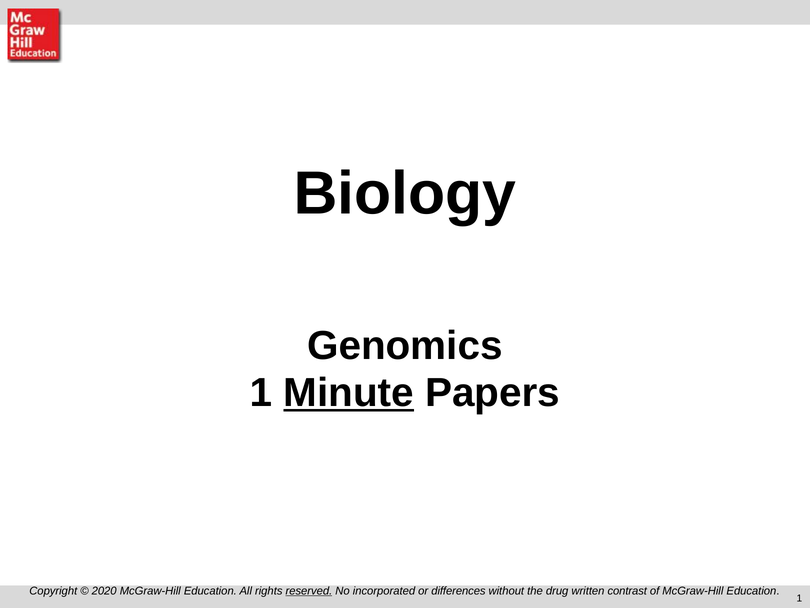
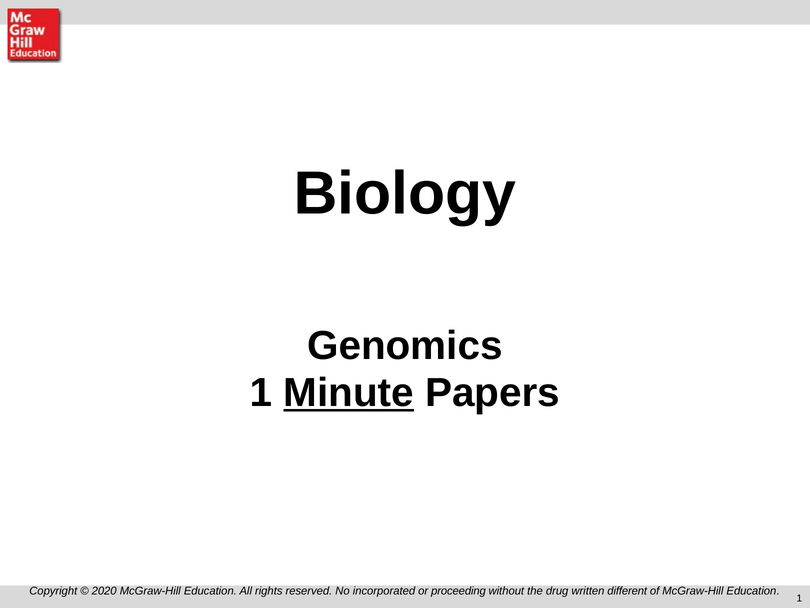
reserved underline: present -> none (309, 590)
differences: differences -> proceeding (458, 590)
contrast: contrast -> different (627, 590)
